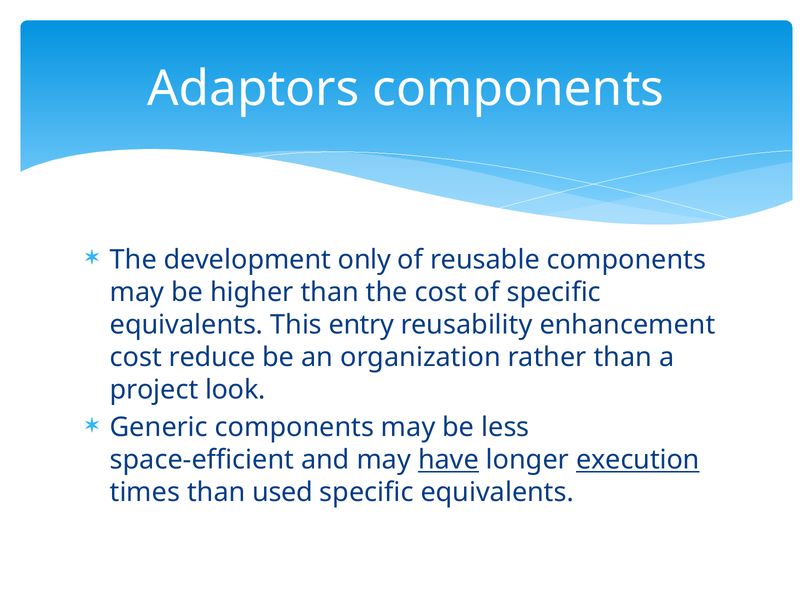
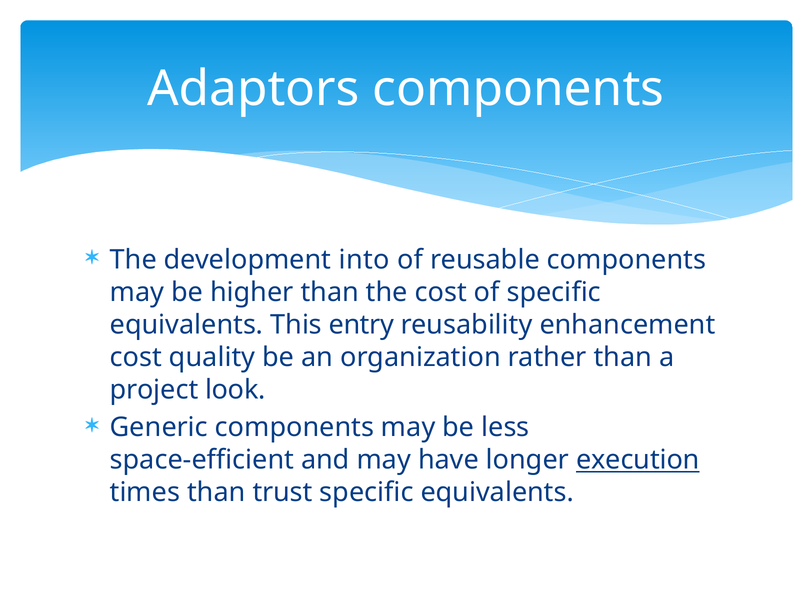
only: only -> into (364, 260)
reduce: reduce -> quality (212, 357)
have underline: present -> none (448, 460)
used: used -> trust (283, 492)
